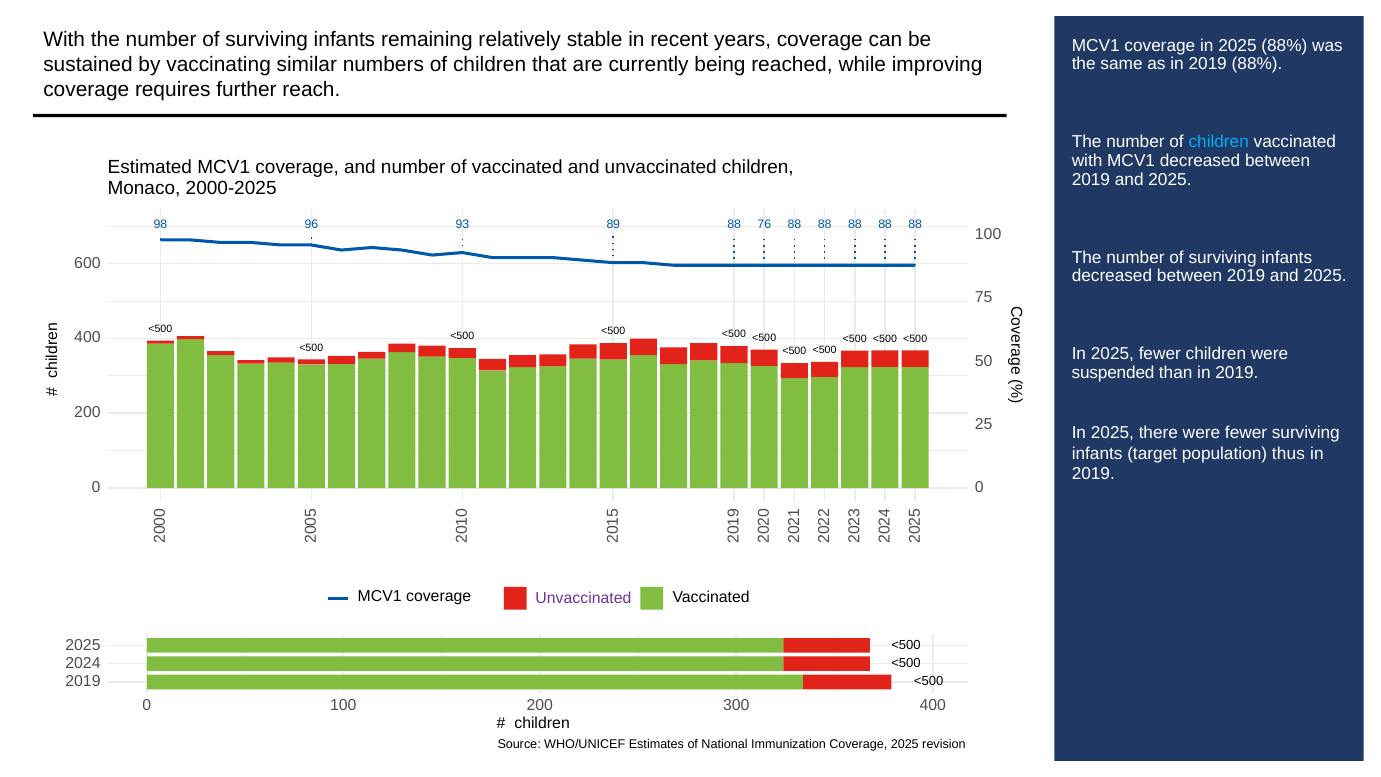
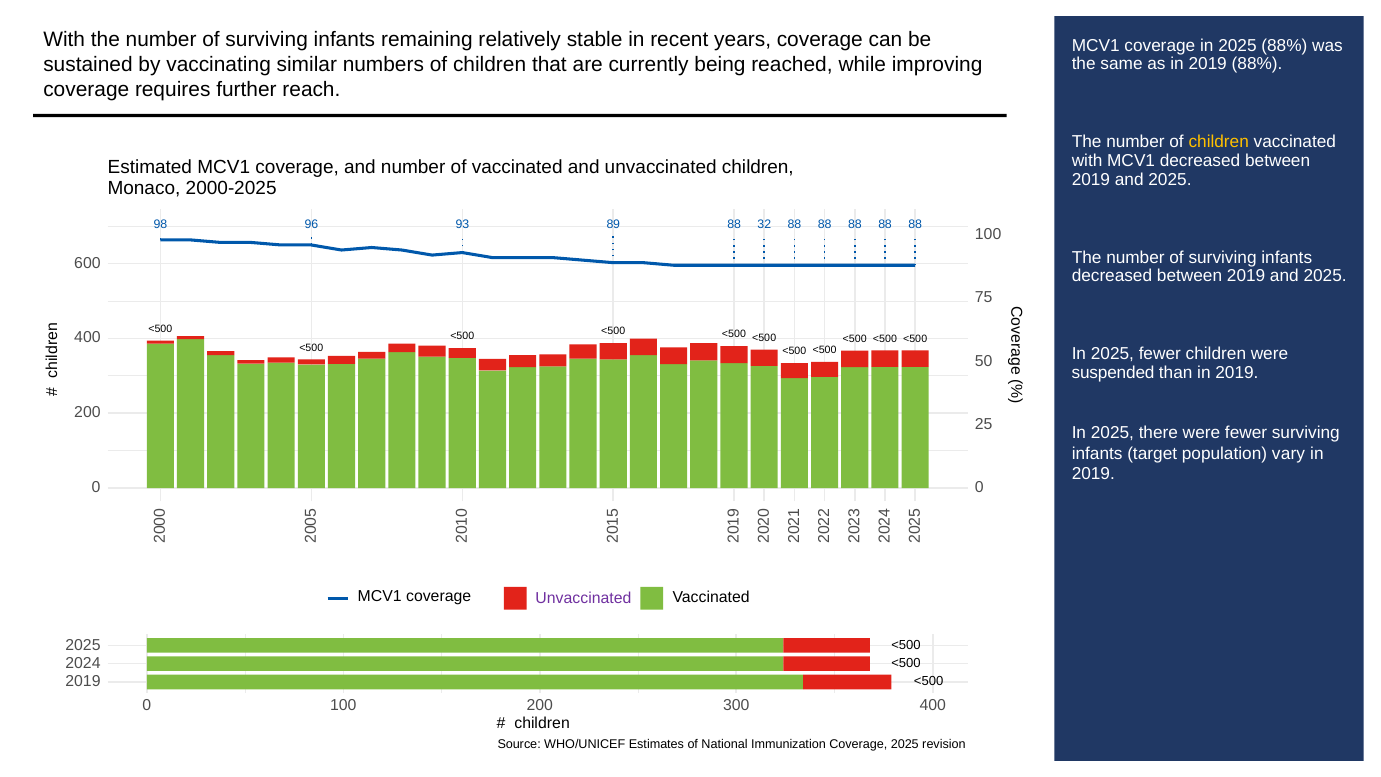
children colour: light blue -> yellow (1219, 142)
76: 76 -> 32 (764, 225)
thus: thus -> vary (1289, 453)
